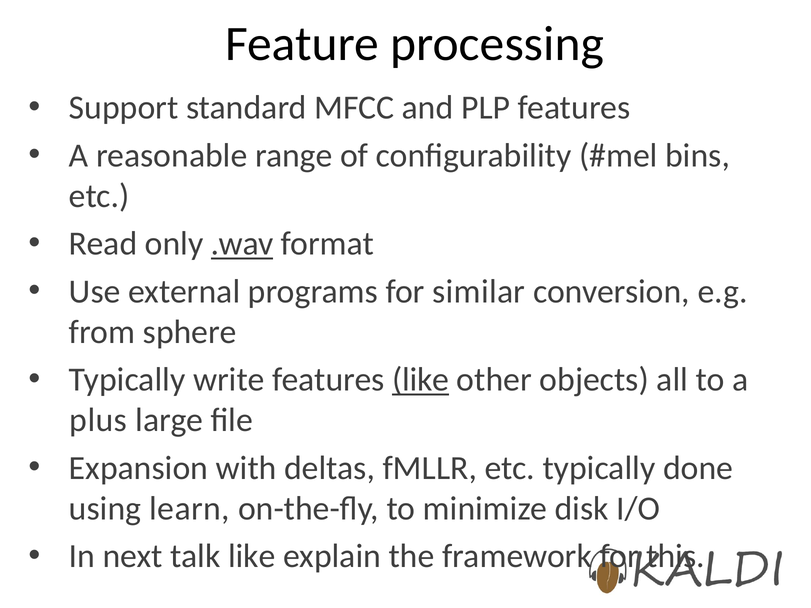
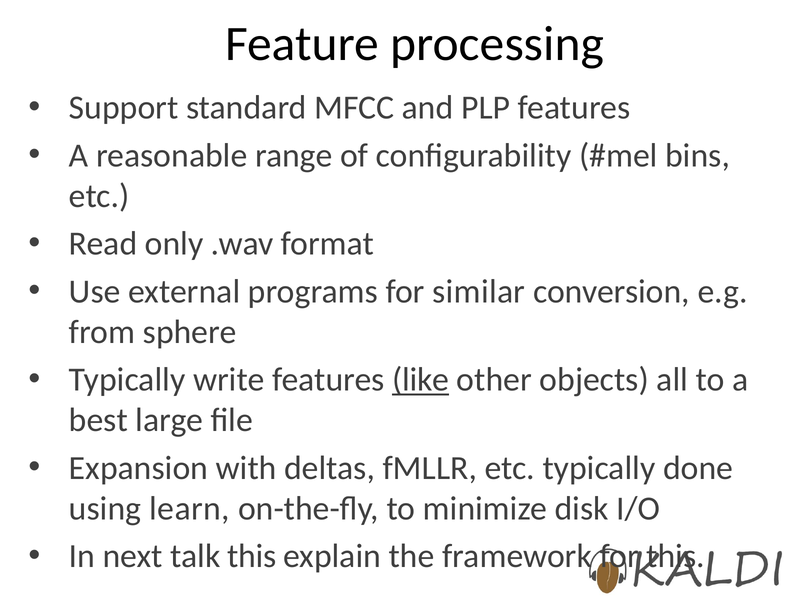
.wav underline: present -> none (242, 244)
plus: plus -> best (98, 421)
talk like: like -> this (252, 557)
